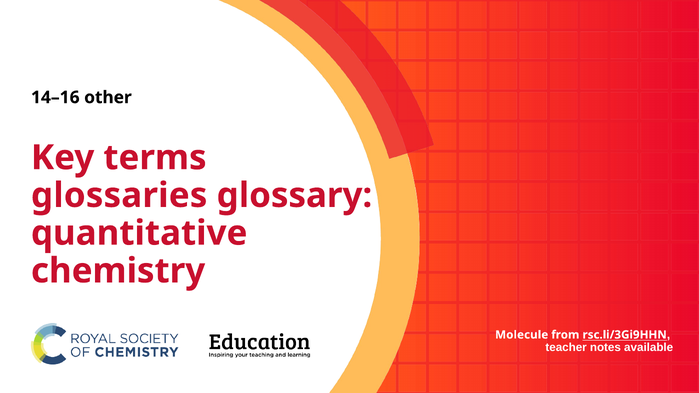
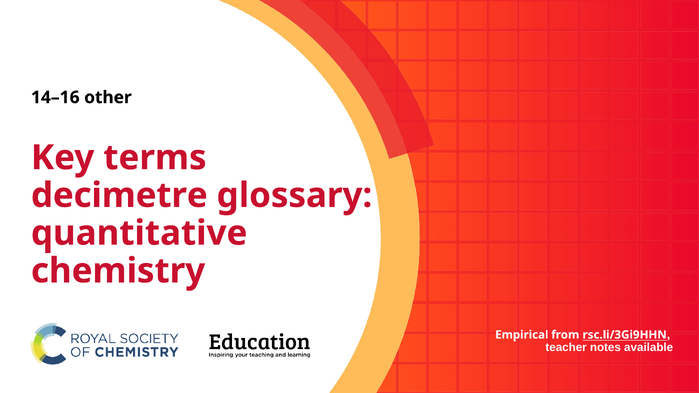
glossaries: glossaries -> decimetre (119, 196)
Molecule: Molecule -> Empirical (522, 335)
